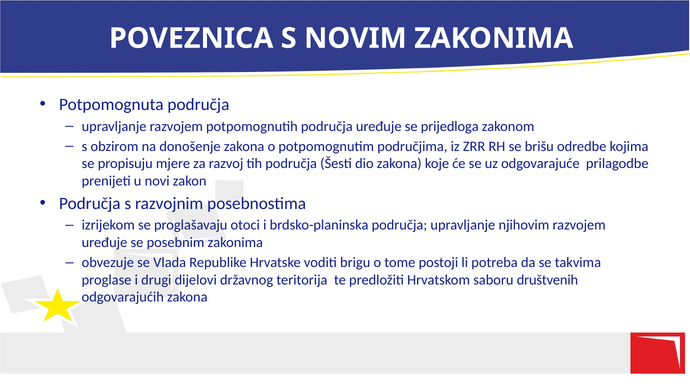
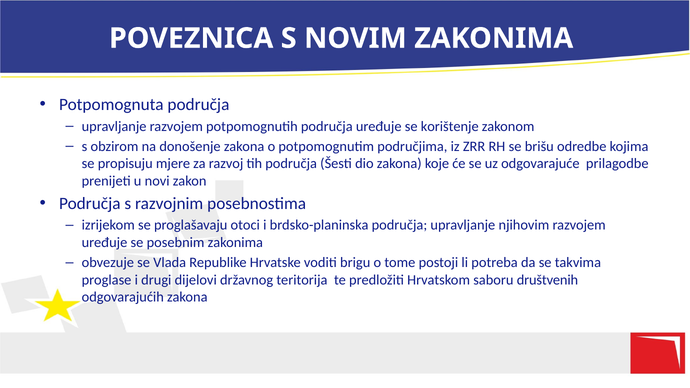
prijedloga: prijedloga -> korištenje (450, 126)
